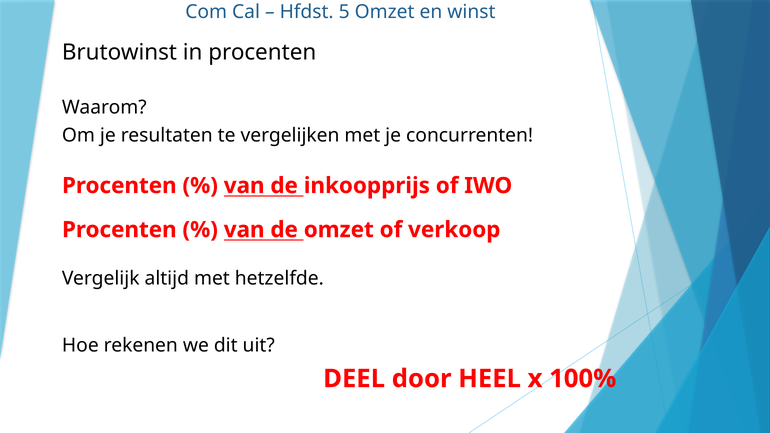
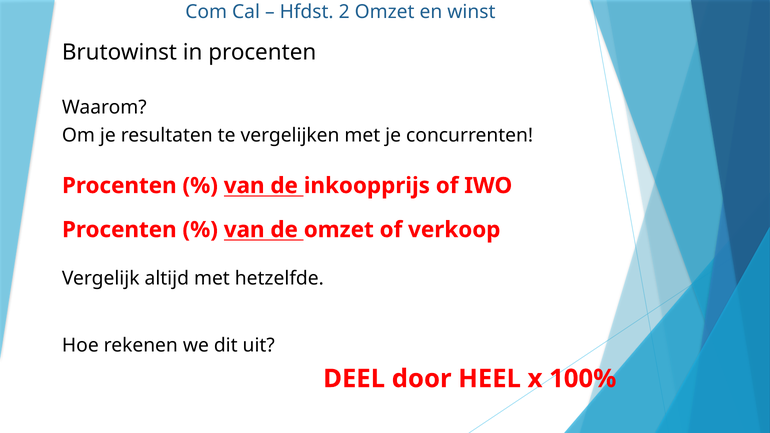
5: 5 -> 2 (344, 12)
